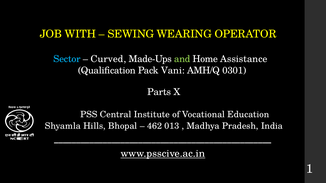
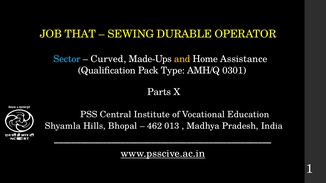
WITH: WITH -> THAT (80, 34)
WEARING: WEARING -> DURABLE (184, 34)
and colour: light green -> yellow (182, 59)
Vani: Vani -> Type (173, 71)
